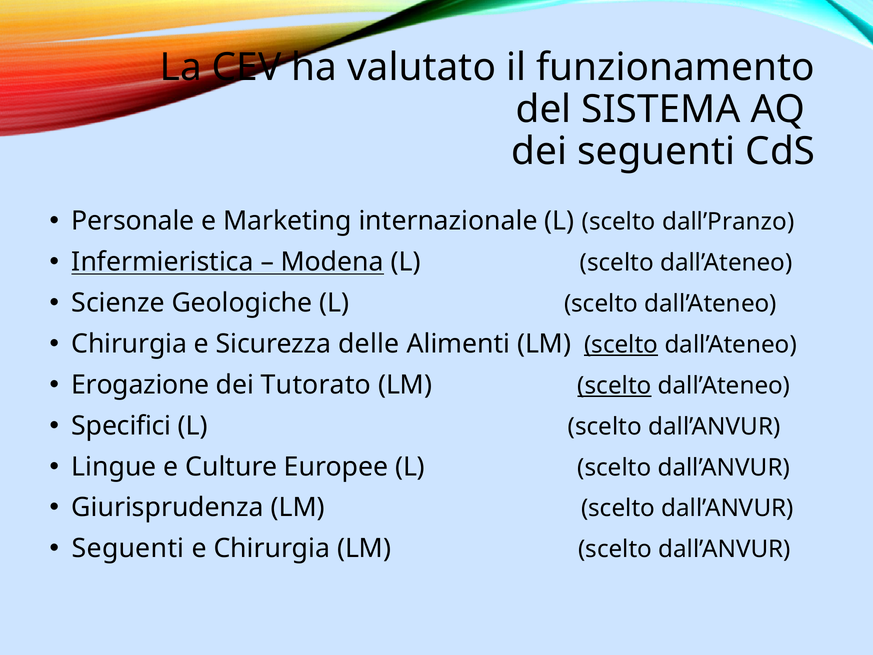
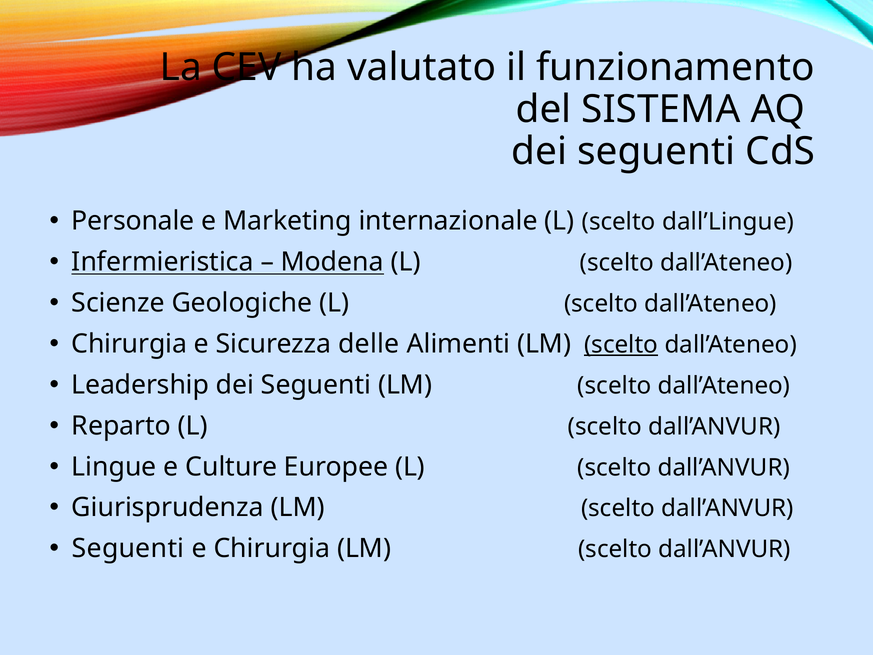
dall’Pranzo: dall’Pranzo -> dall’Lingue (728, 222)
Erogazione: Erogazione -> Leadership (140, 385)
Tutorato: Tutorato -> Seguenti (316, 385)
scelto underline: present -> none (615, 385)
Specifici: Specifici -> Reparto (121, 426)
